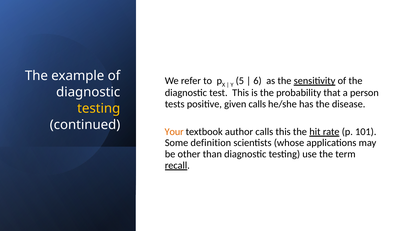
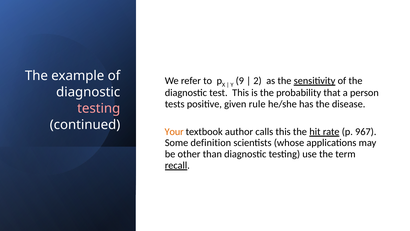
5: 5 -> 9 (240, 81)
6: 6 -> 2 (258, 81)
given calls: calls -> rule (257, 104)
testing colour: yellow -> pink (99, 108)
101: 101 -> 967 (366, 131)
